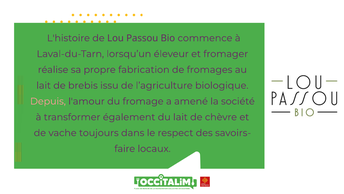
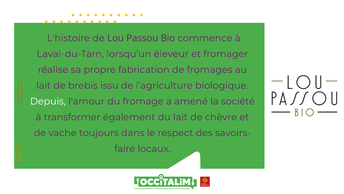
Depuis colour: pink -> white (48, 101)
